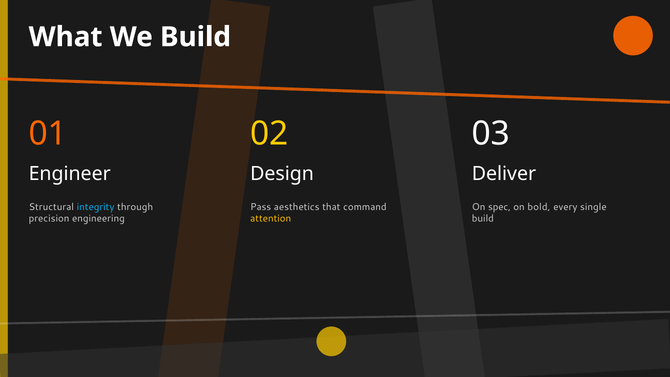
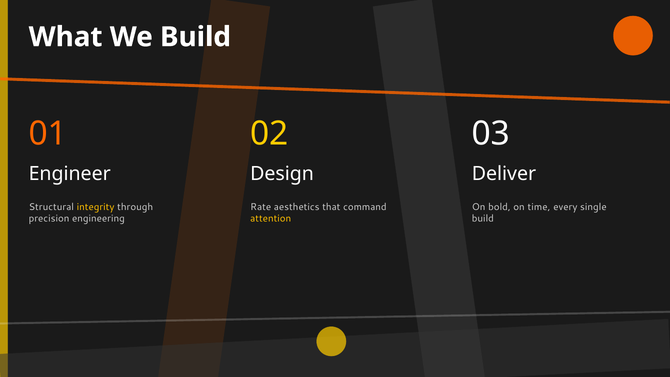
integrity colour: light blue -> yellow (96, 207)
Pass: Pass -> Rate (261, 207)
spec: spec -> bold (499, 207)
bold: bold -> time (539, 207)
